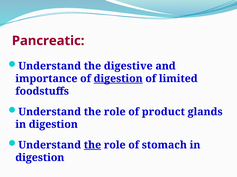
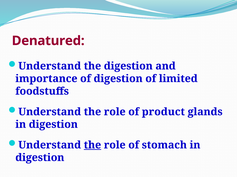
Pancreatic: Pancreatic -> Denatured (48, 41)
the digestive: digestive -> digestion (128, 66)
digestion underline: present -> none (118, 79)
